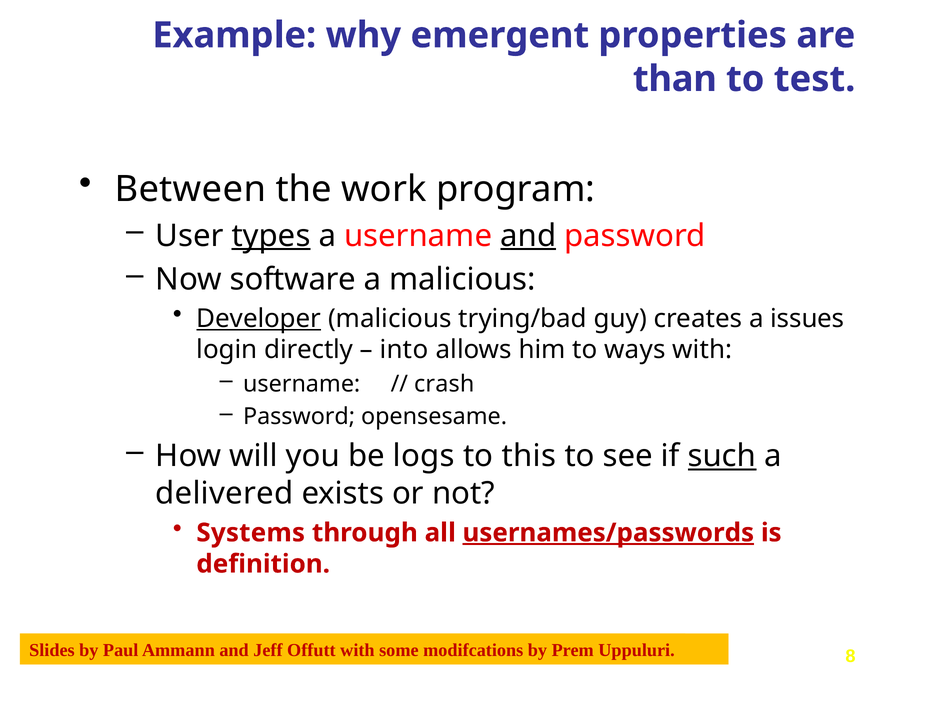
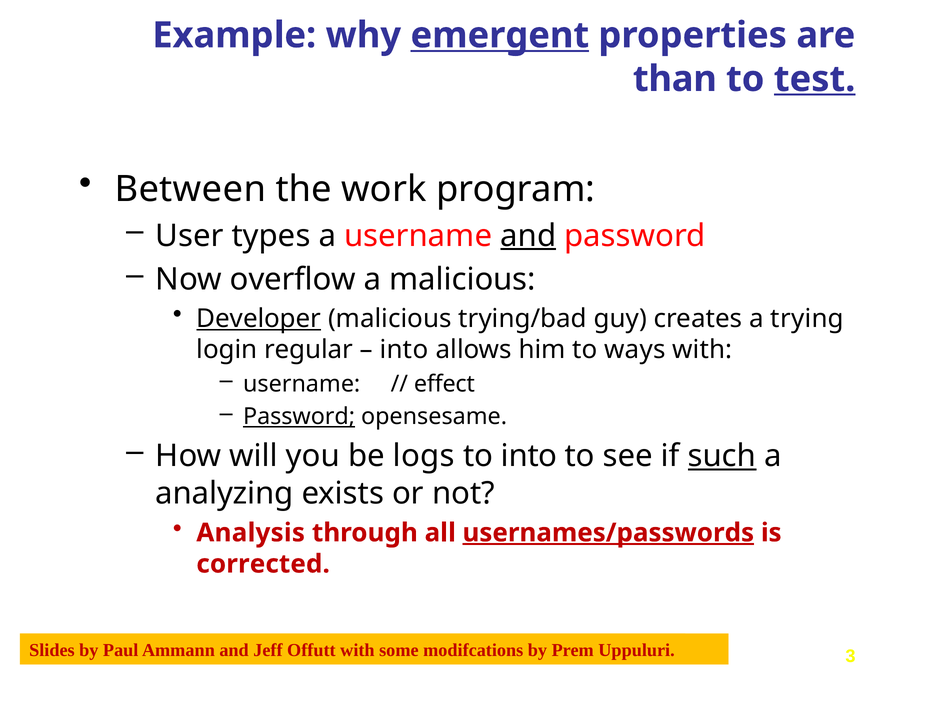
emergent underline: none -> present (500, 35)
test underline: none -> present (815, 79)
types underline: present -> none (271, 235)
software: software -> overflow (293, 279)
issues: issues -> trying (807, 318)
directly: directly -> regular (309, 349)
crash: crash -> effect (444, 383)
Password underline: none -> present (299, 416)
to this: this -> into (529, 456)
delivered: delivered -> analyzing (225, 493)
Systems: Systems -> Analysis (251, 532)
definition: definition -> corrected (263, 563)
8: 8 -> 3 (850, 656)
